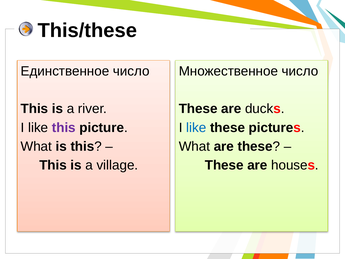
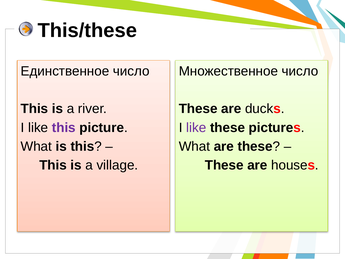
like colour: blue -> purple (196, 127)
